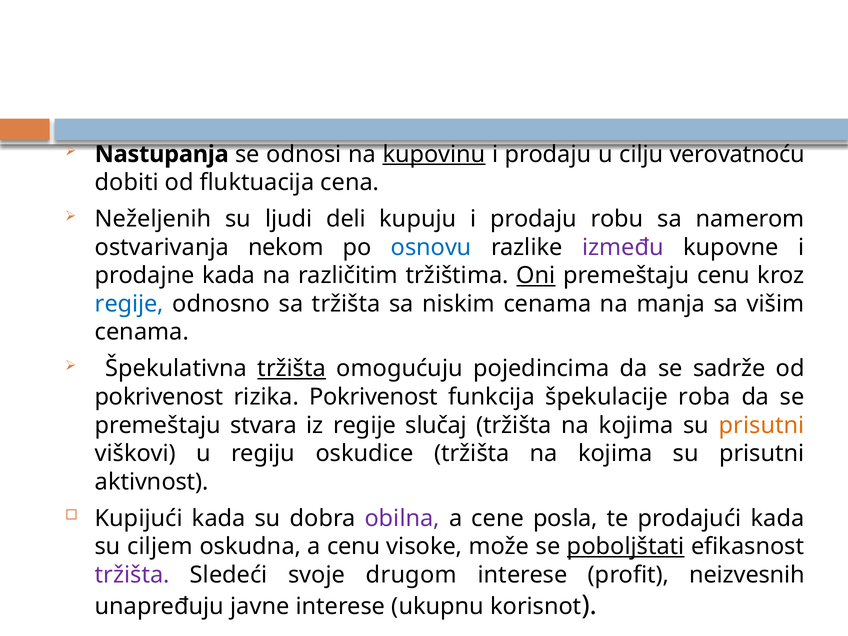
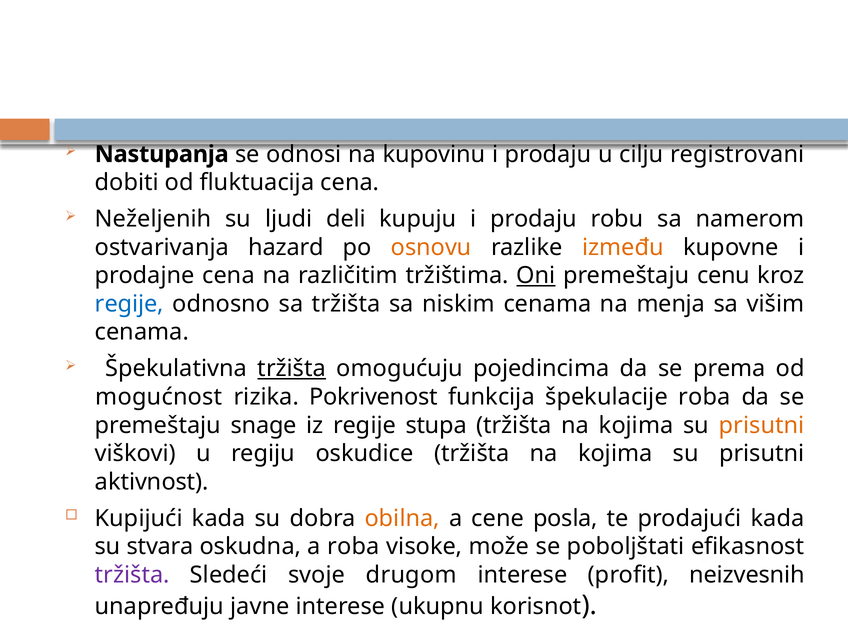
kupovinu underline: present -> none (434, 154)
verovatnoću: verovatnoću -> registrovani (737, 154)
nekom: nekom -> hazard (286, 247)
osnovu colour: blue -> orange (431, 247)
između colour: purple -> orange (623, 247)
prodajne kada: kada -> cena (229, 276)
manja: manja -> menja (671, 304)
sadrže: sadrže -> prema (729, 369)
pokrivenost: pokrivenost -> mogućnost (159, 397)
stvara: stvara -> snage (264, 425)
slučaj: slučaj -> stupa (436, 425)
obilna colour: purple -> orange (402, 518)
ciljem: ciljem -> stvara (160, 547)
a cenu: cenu -> roba (353, 547)
poboljštati underline: present -> none (626, 547)
